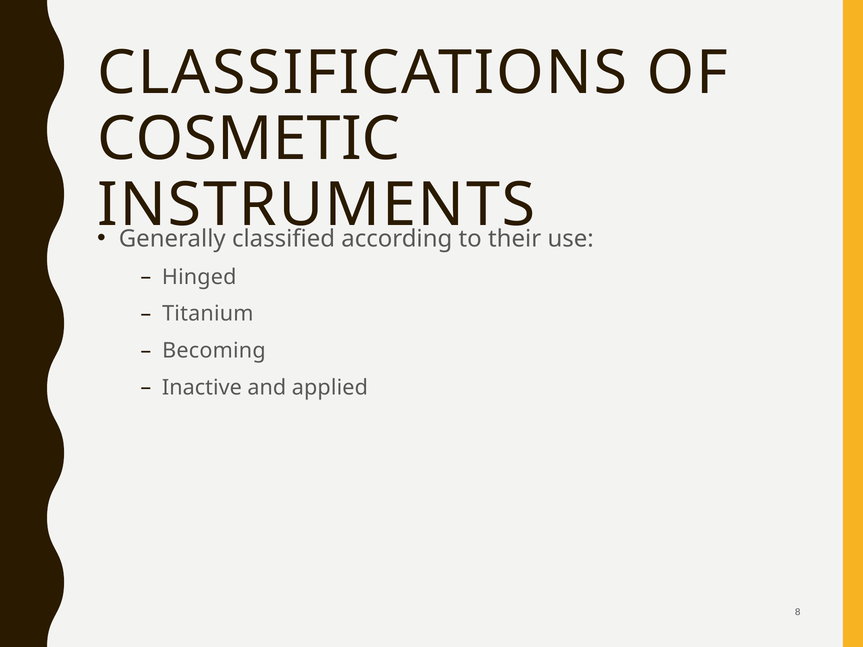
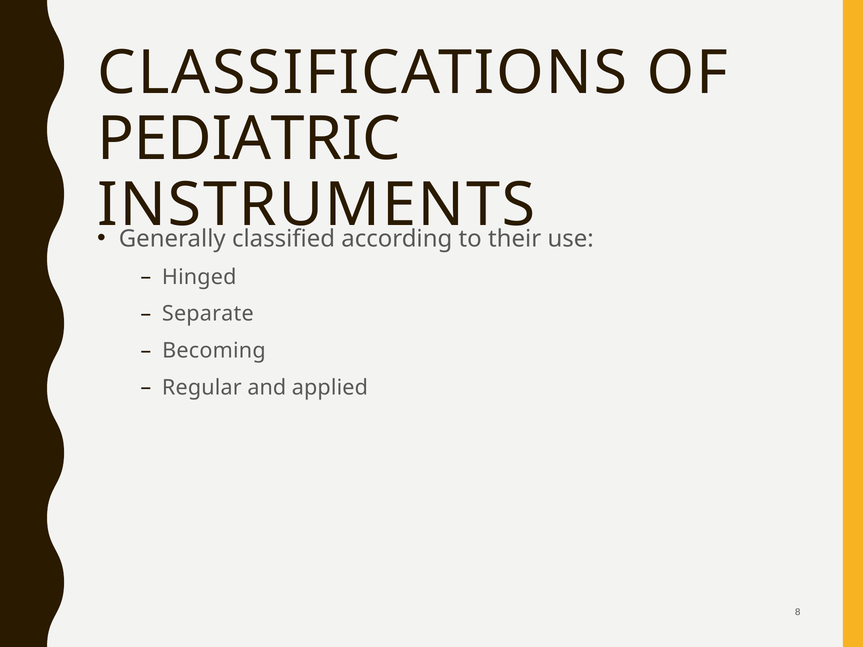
COSMETIC: COSMETIC -> PEDIATRIC (249, 139)
Titanium: Titanium -> Separate (208, 314)
Inactive: Inactive -> Regular (202, 388)
